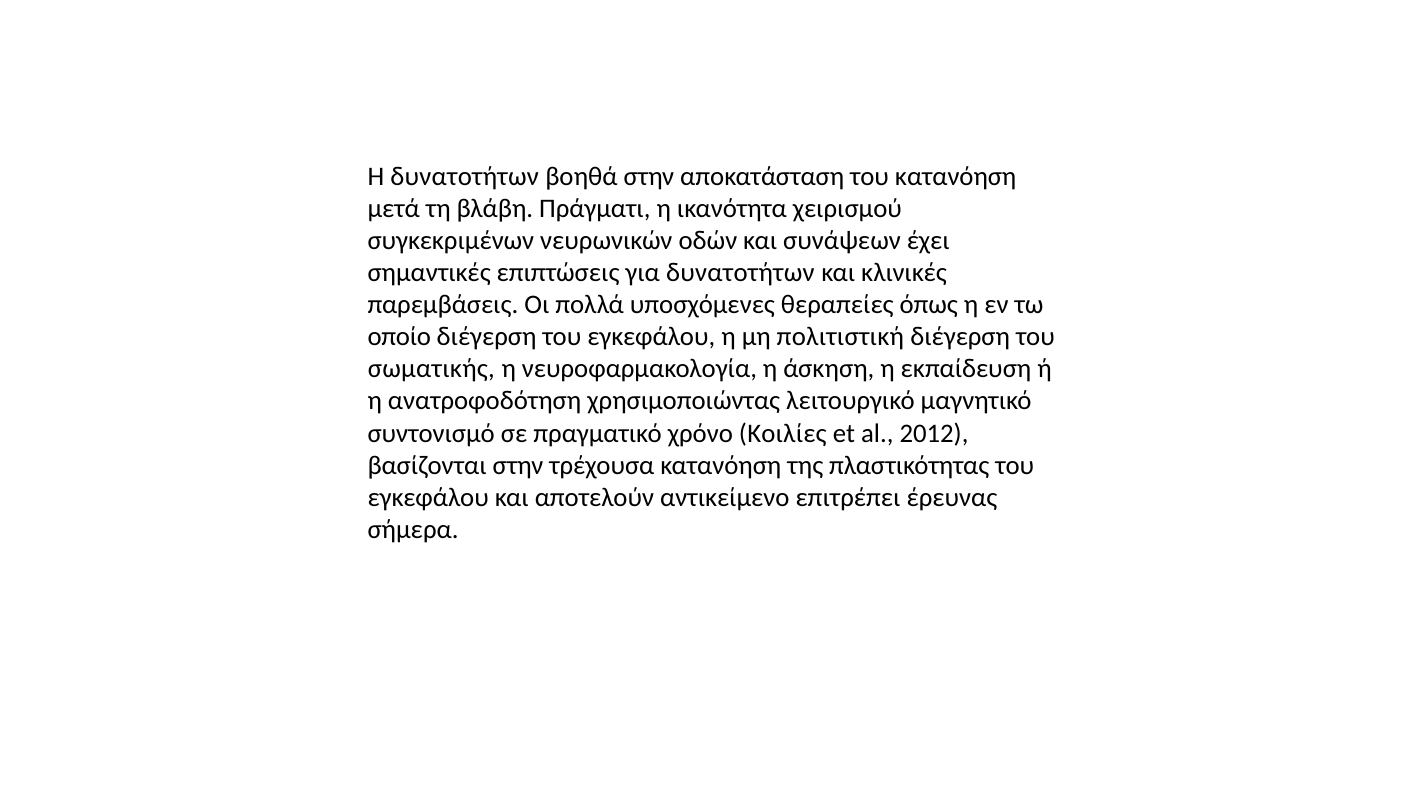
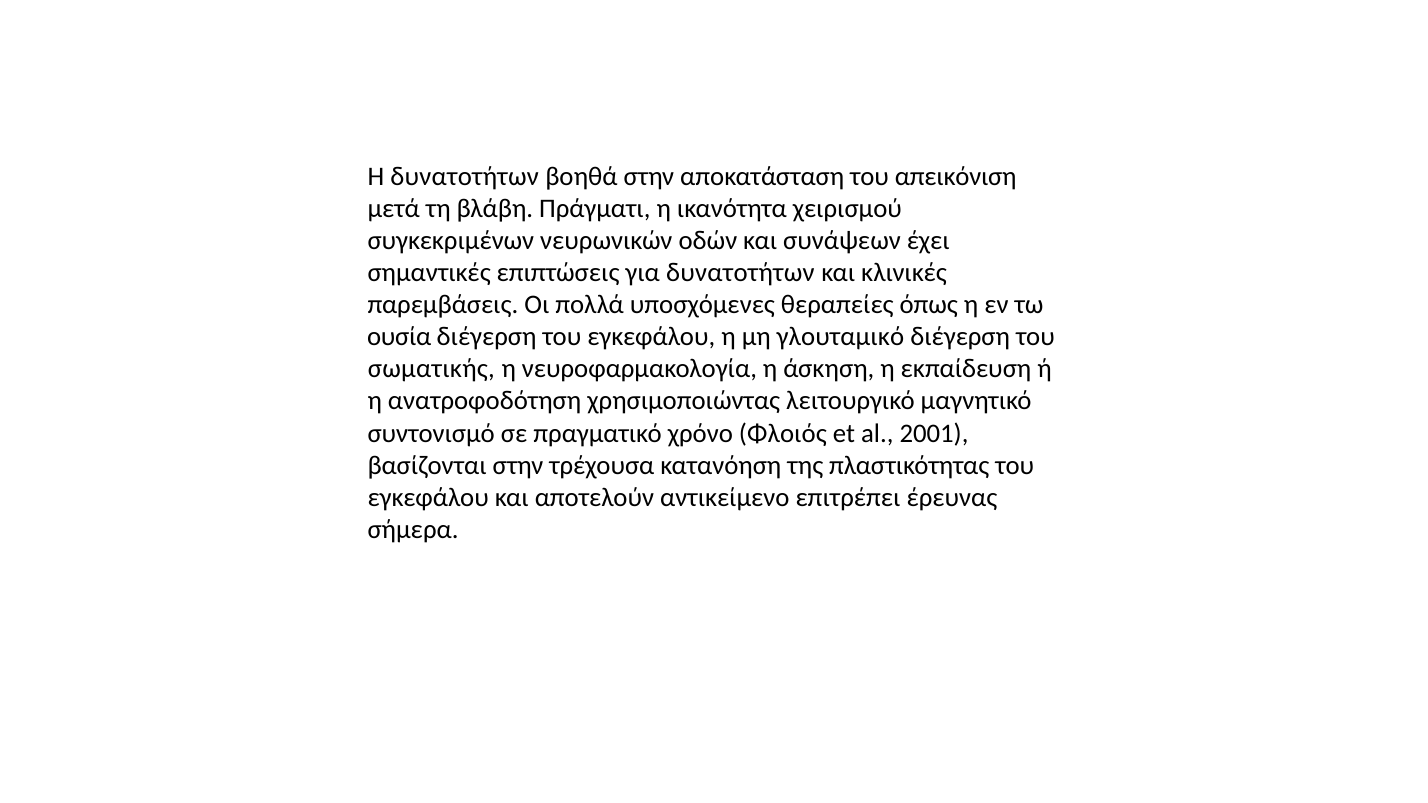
του κατανόηση: κατανόηση -> απεικόνιση (956, 176)
οποίο: οποίο -> ουσία (399, 337)
πολιτιστική: πολιτιστική -> γλουταμικό (840, 337)
Κοιλίες: Κοιλίες -> Φλοιός (783, 433)
2012: 2012 -> 2001 (934, 433)
